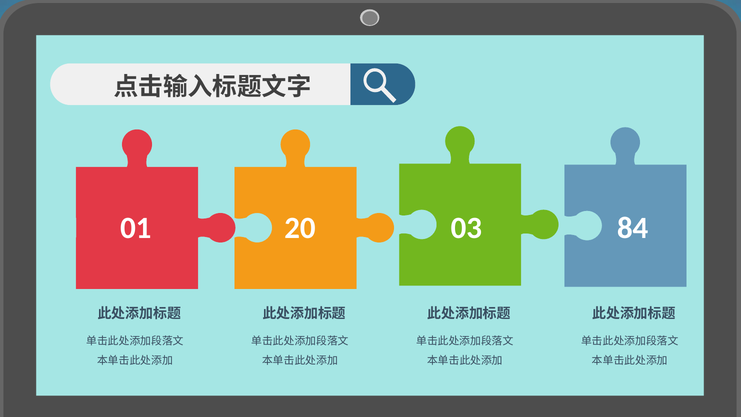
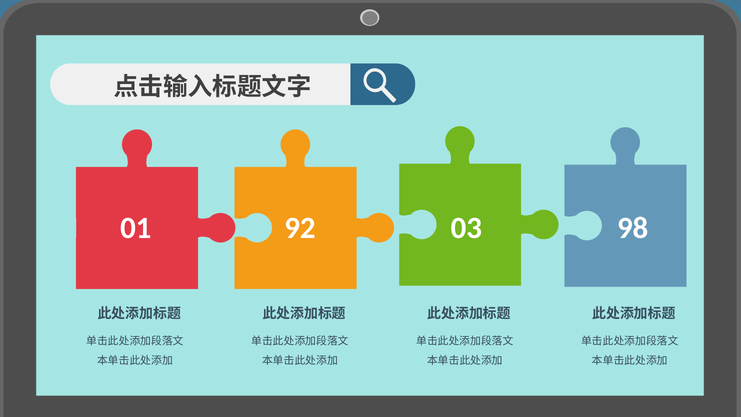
20: 20 -> 92 (300, 228)
84: 84 -> 98 (633, 228)
